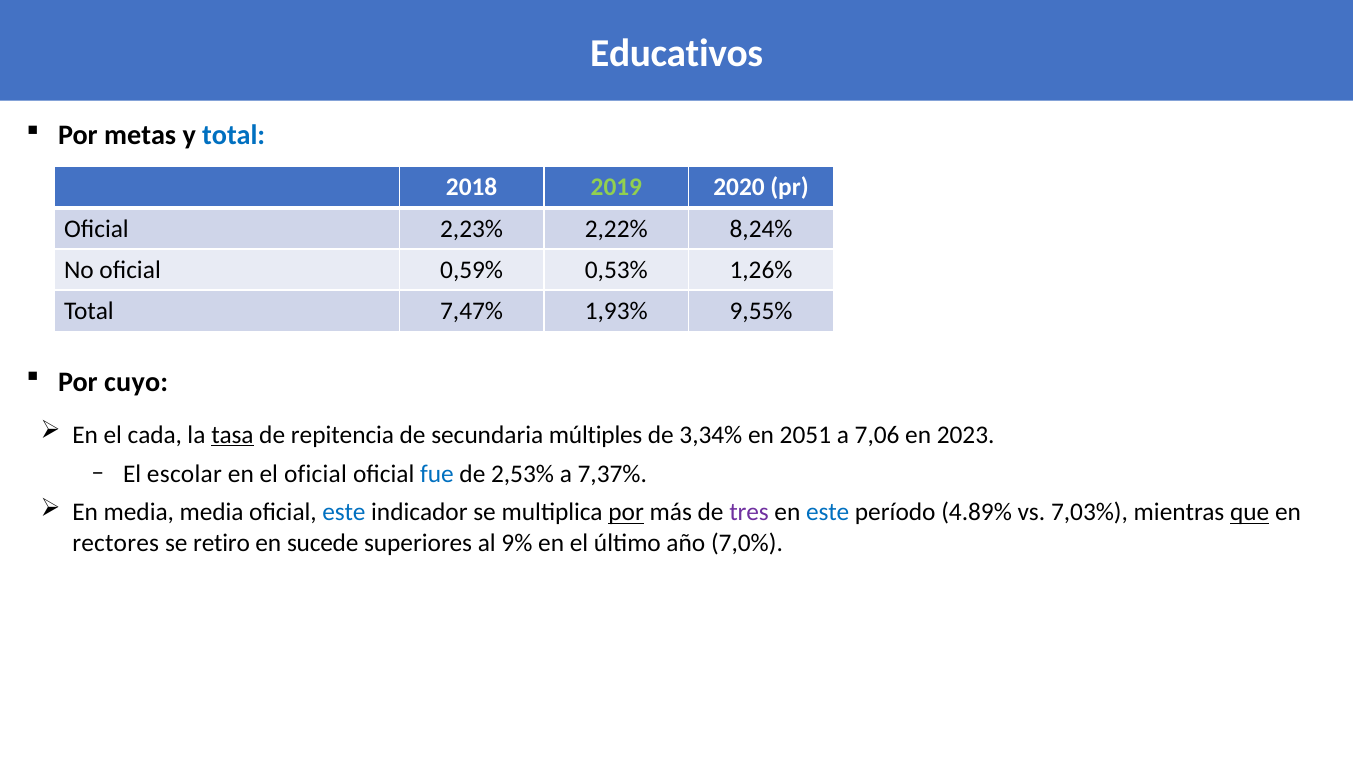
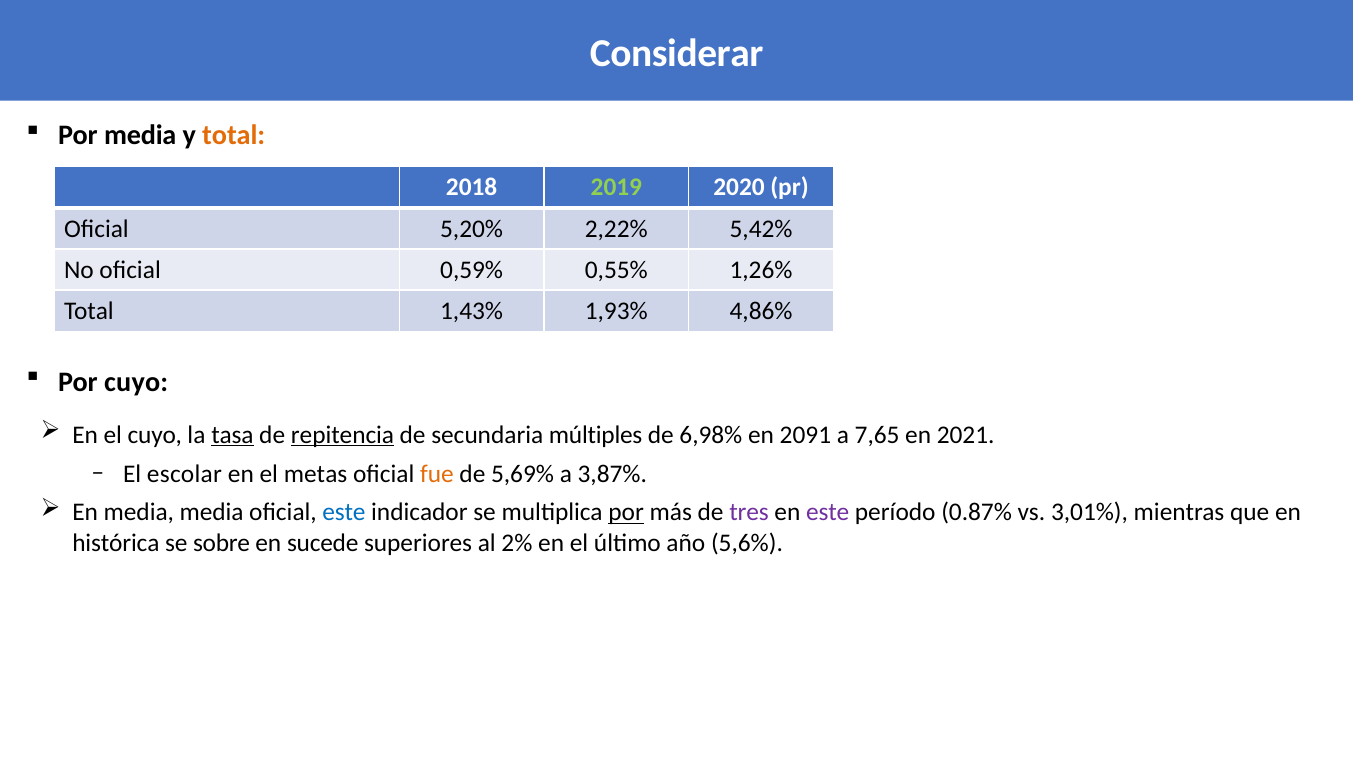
Educativos: Educativos -> Considerar (677, 53)
Por metas: metas -> media (140, 135)
total colour: blue -> orange (234, 135)
2,23%: 2,23% -> 5,20% (472, 229)
8,24%: 8,24% -> 5,42% (761, 229)
0,53%: 0,53% -> 0,55% (616, 270)
7,47%: 7,47% -> 1,43% (472, 311)
9,55%: 9,55% -> 4,86% (761, 311)
el cada: cada -> cuyo (155, 435)
repitencia underline: none -> present (343, 435)
3,34%: 3,34% -> 6,98% (711, 435)
2051: 2051 -> 2091 (805, 435)
7,06: 7,06 -> 7,65 (877, 435)
2023: 2023 -> 2021 (966, 435)
el oficial: oficial -> metas (316, 474)
fue colour: blue -> orange (437, 474)
2,53%: 2,53% -> 5,69% (523, 474)
7,37%: 7,37% -> 3,87% (612, 474)
este colour: blue -> purple (828, 513)
4.89%: 4.89% -> 0.87% (977, 513)
7,03%: 7,03% -> 3,01% (1090, 513)
que underline: present -> none (1250, 513)
rectores: rectores -> histórica (116, 543)
retiro: retiro -> sobre (222, 543)
9%: 9% -> 2% (517, 543)
7,0%: 7,0% -> 5,6% (747, 543)
